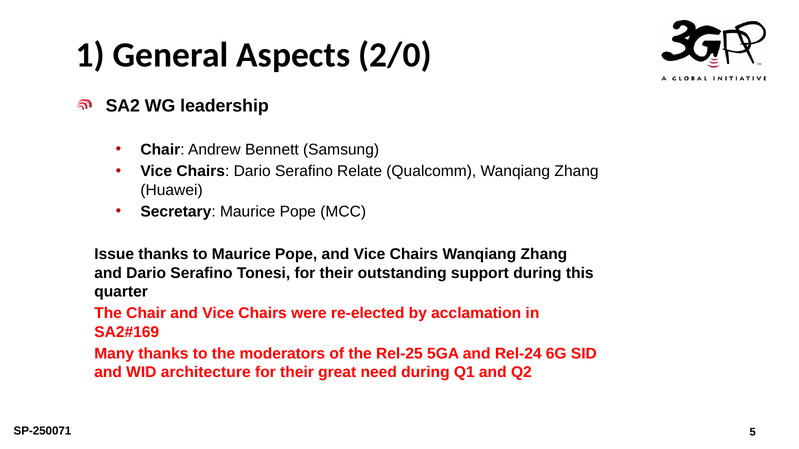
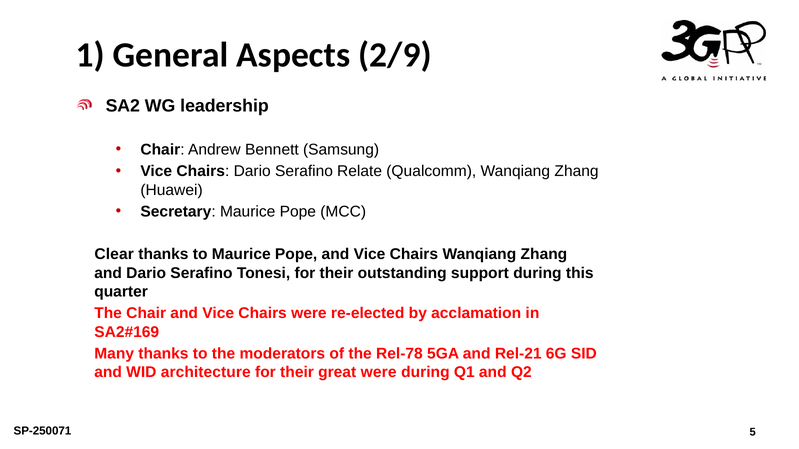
2/0: 2/0 -> 2/9 (395, 55)
Issue: Issue -> Clear (114, 255)
Rel-25: Rel-25 -> Rel-78 (399, 354)
Rel-24: Rel-24 -> Rel-21 (518, 354)
great need: need -> were (379, 373)
